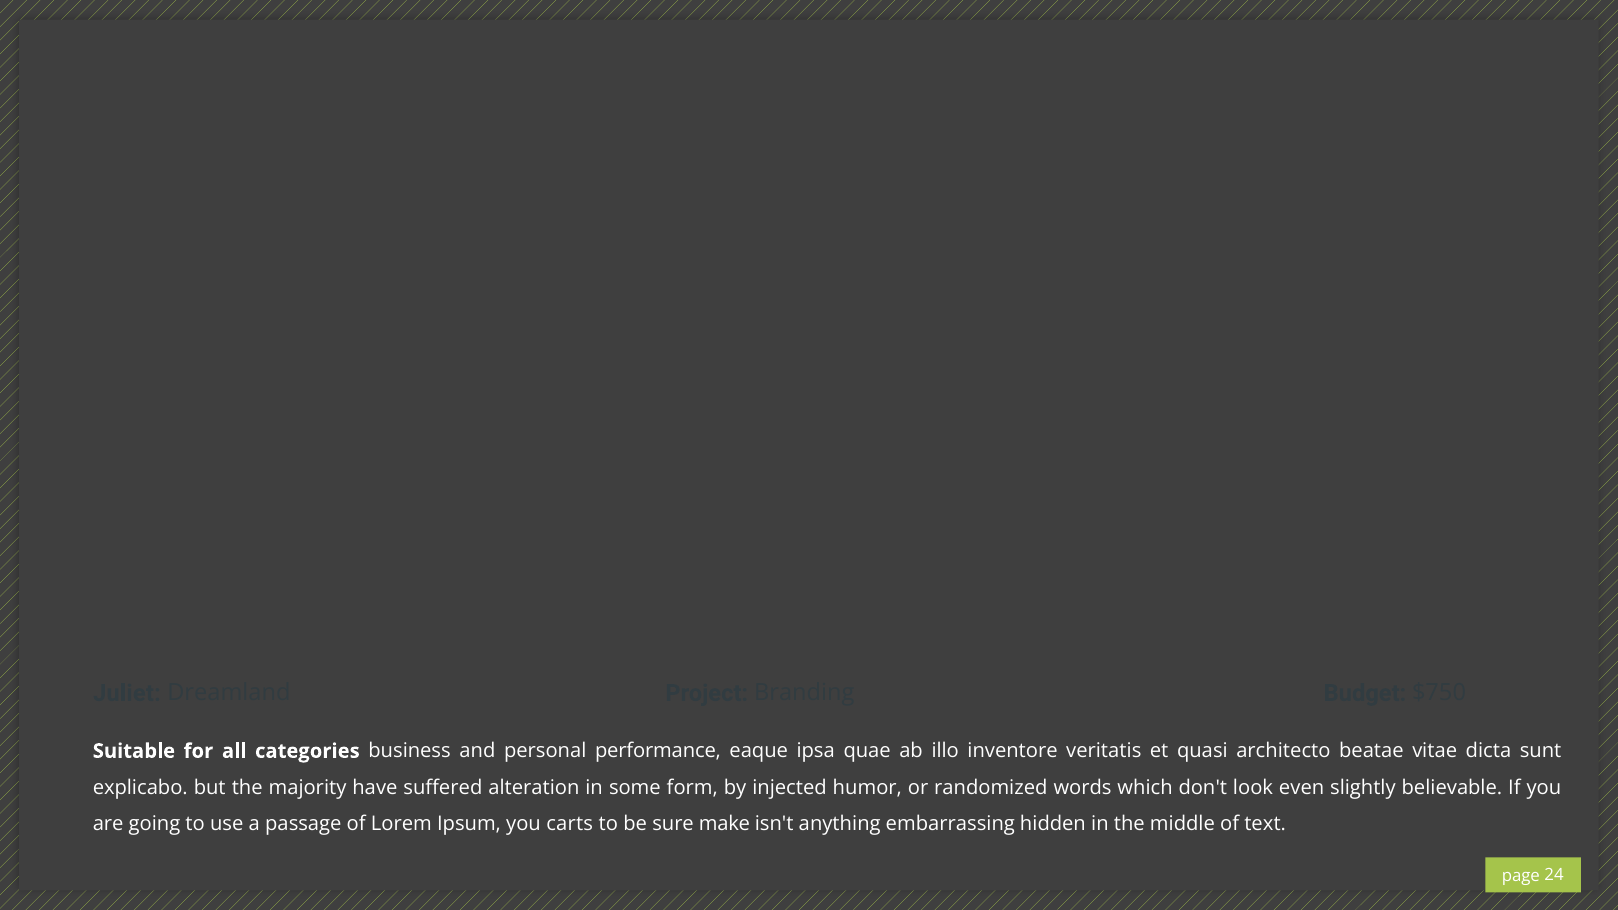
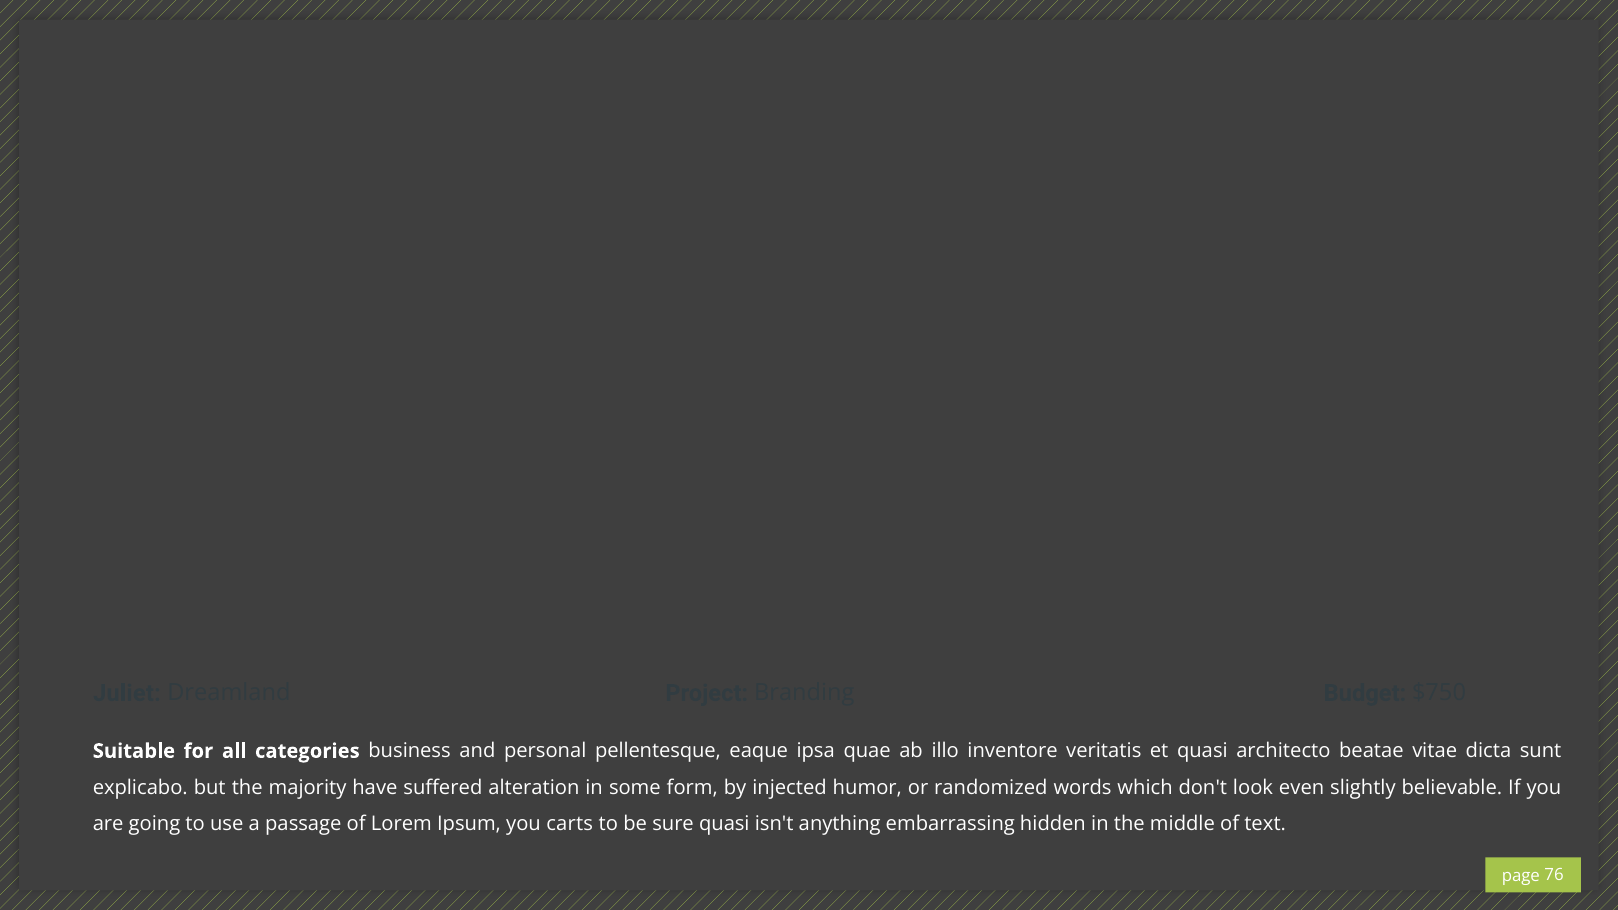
performance: performance -> pellentesque (658, 751)
sure make: make -> quasi (724, 824)
24: 24 -> 76 (1554, 875)
